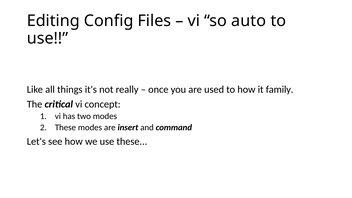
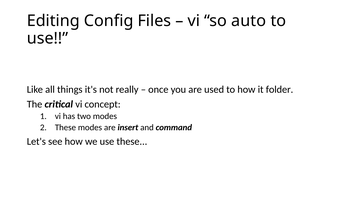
family: family -> folder (280, 89)
